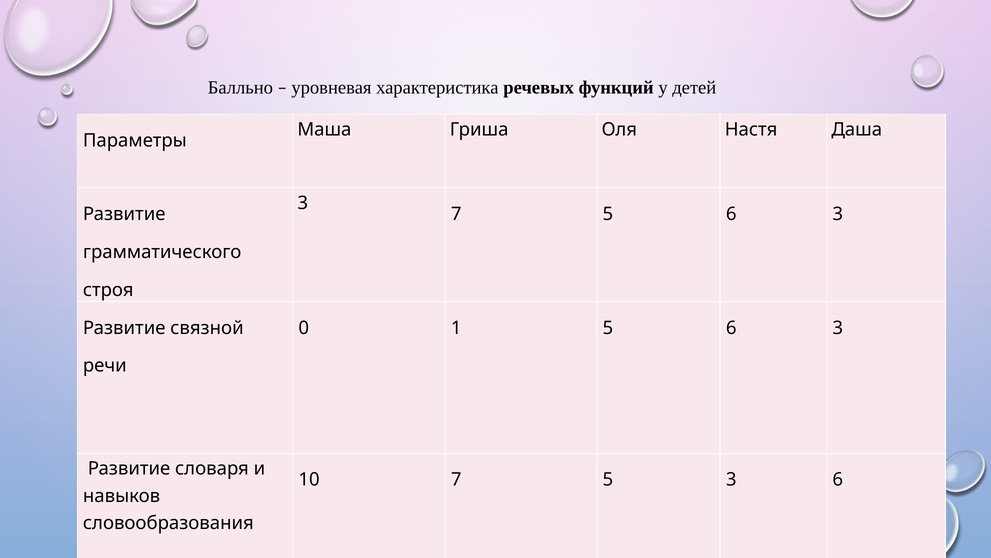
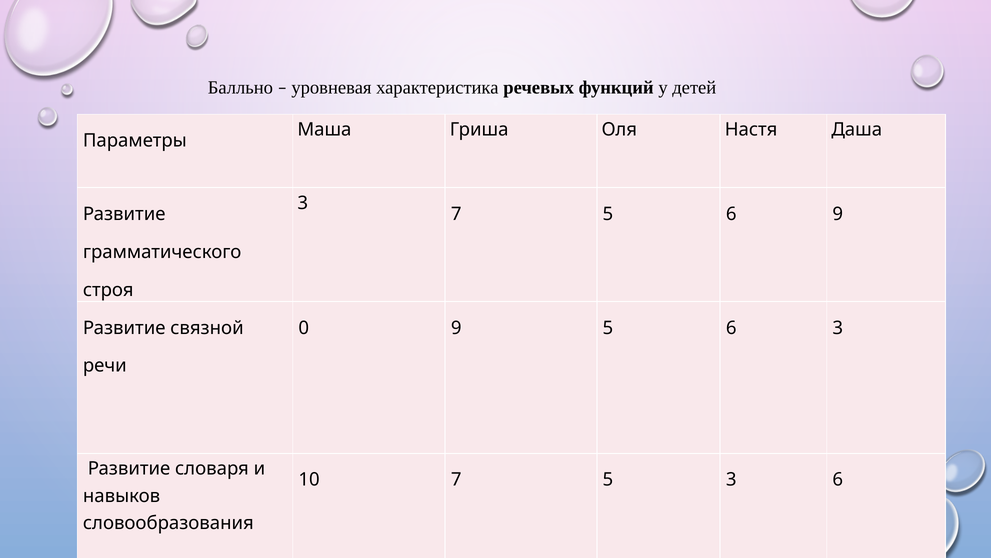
7 5 6 3: 3 -> 9 (838, 214)
0 1: 1 -> 9 (456, 328)
